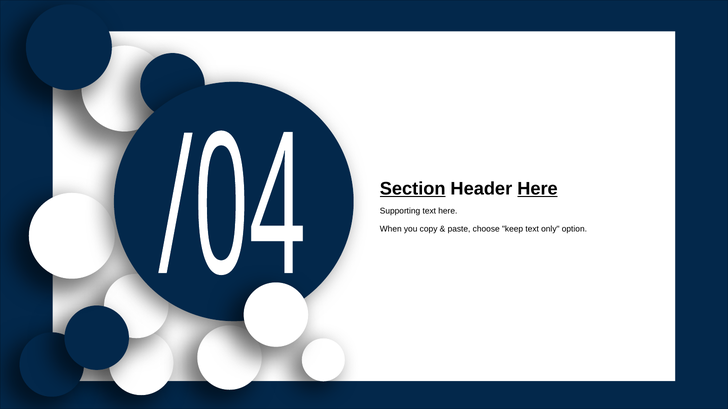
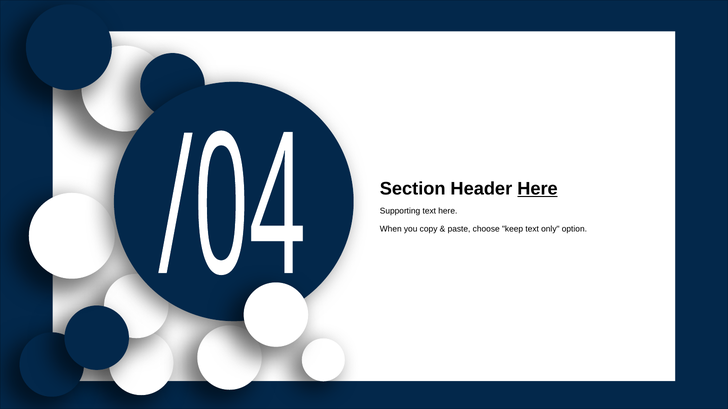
Section underline: present -> none (413, 189)
